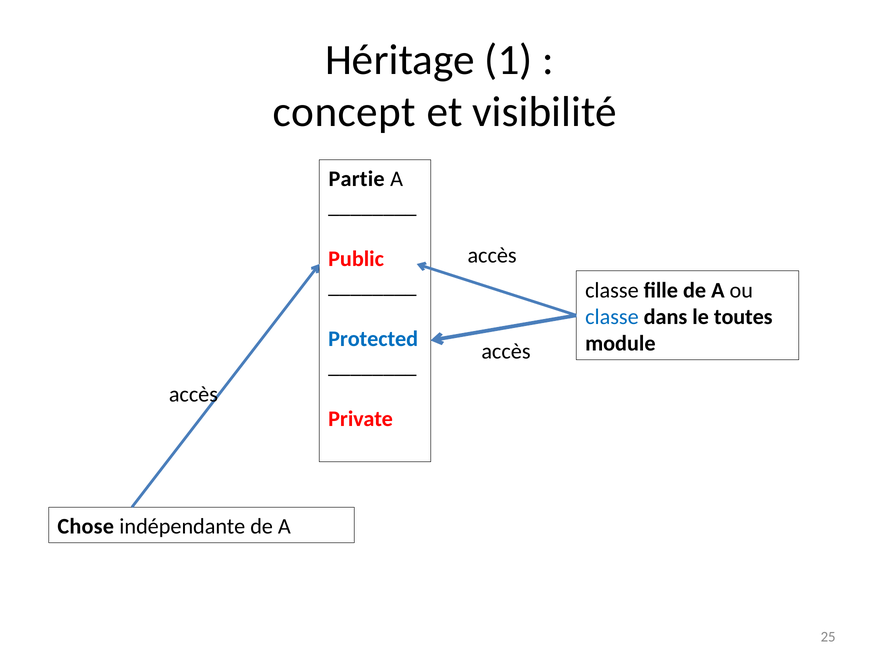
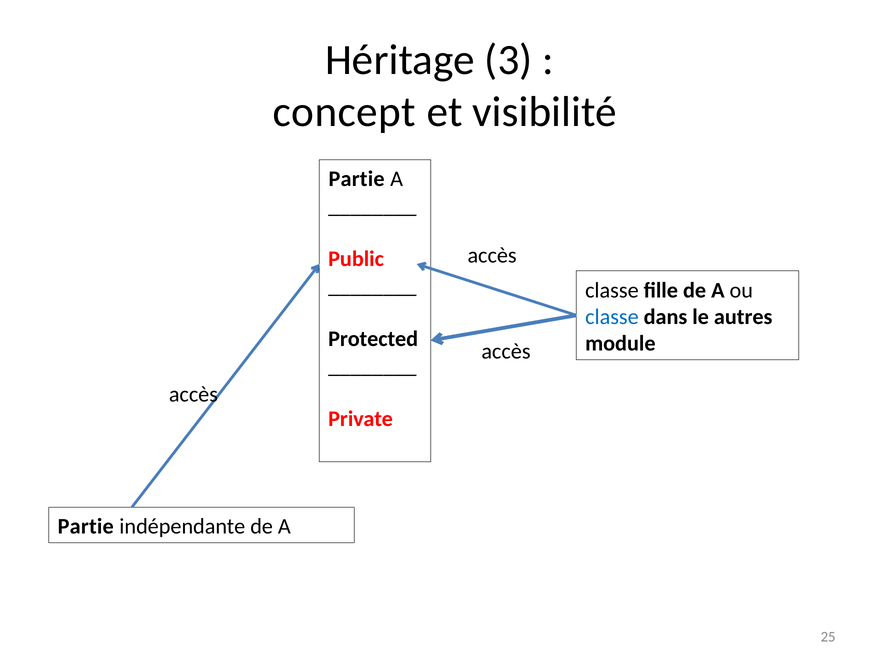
1: 1 -> 3 (508, 60)
toutes: toutes -> autres (743, 317)
Protected colour: blue -> black (373, 339)
Chose: Chose -> Partie (86, 526)
